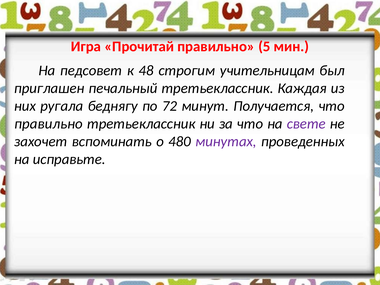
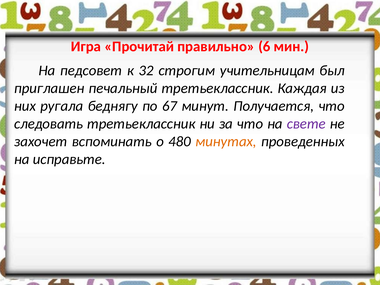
5: 5 -> 6 (264, 47)
48: 48 -> 32 (146, 70)
72: 72 -> 67 (170, 106)
правильно: правильно -> следовать (49, 124)
минутах colour: purple -> orange (226, 141)
